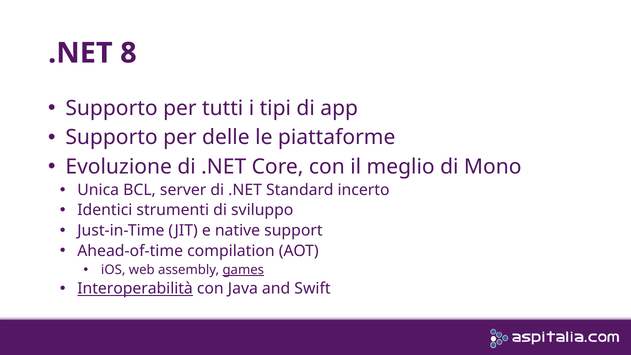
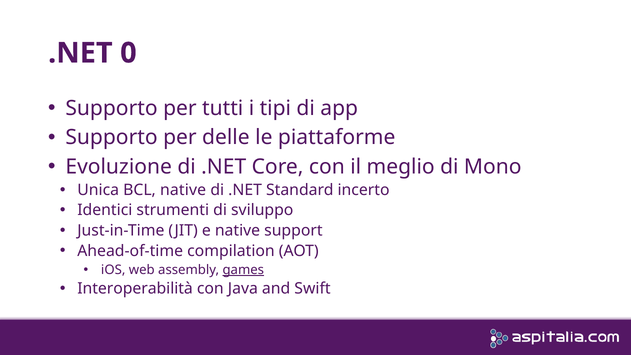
8: 8 -> 0 (128, 53)
BCL server: server -> native (183, 190)
Interoperabilità underline: present -> none (135, 289)
